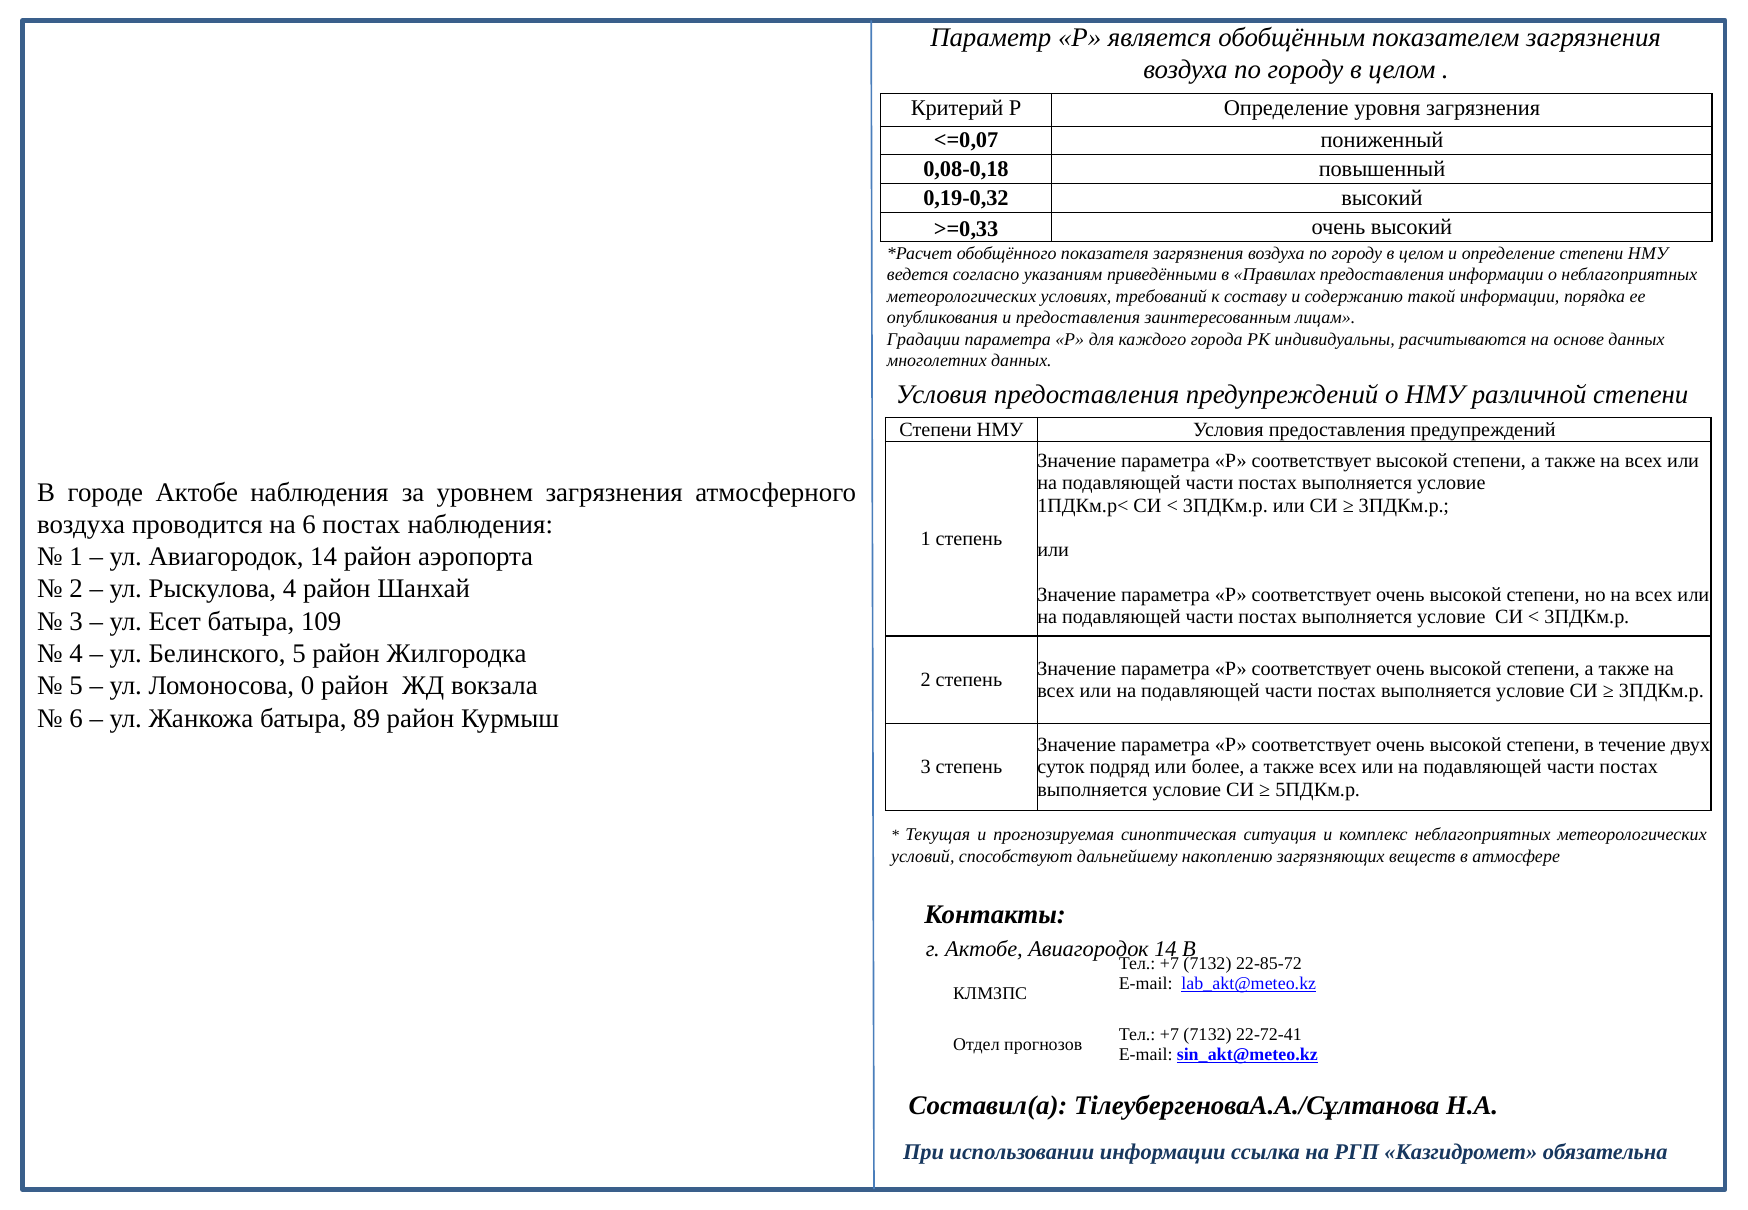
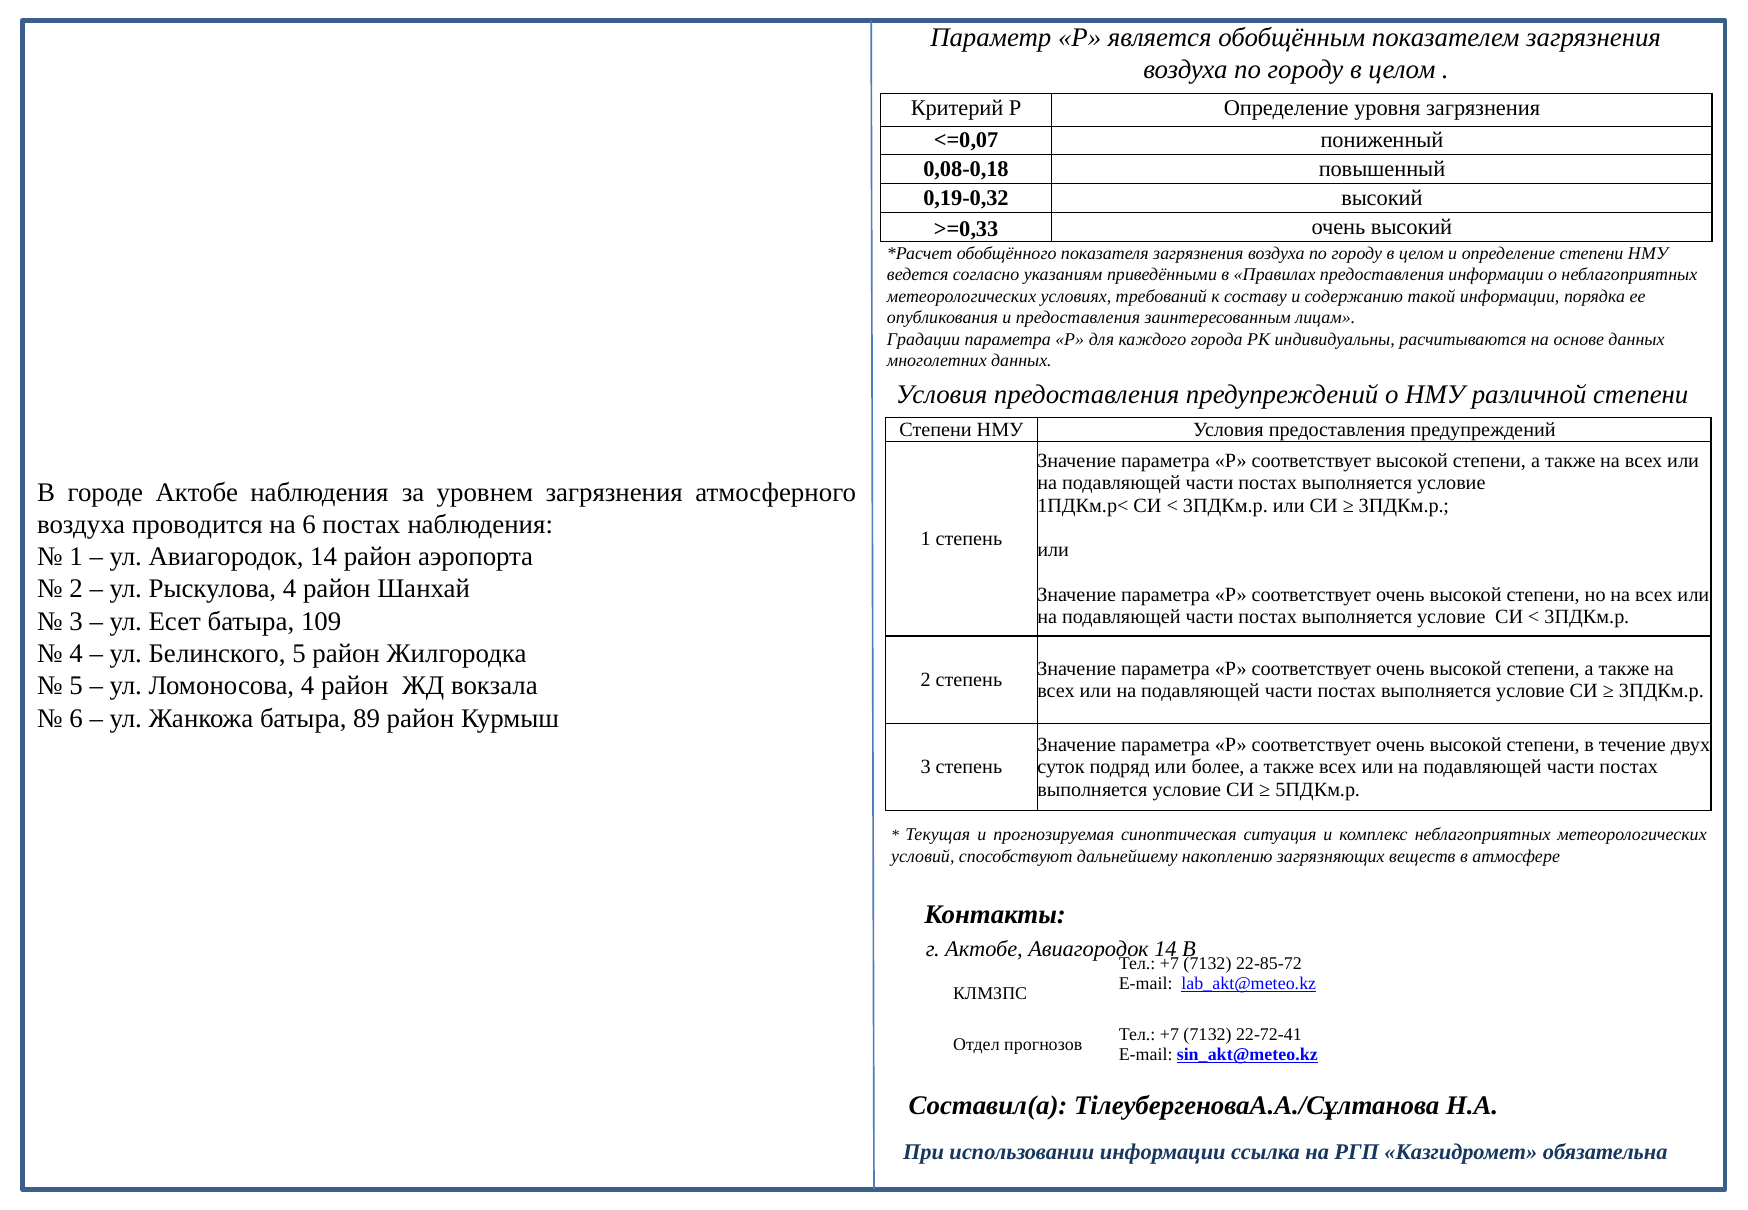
Ломоносова 0: 0 -> 4 (308, 686)
